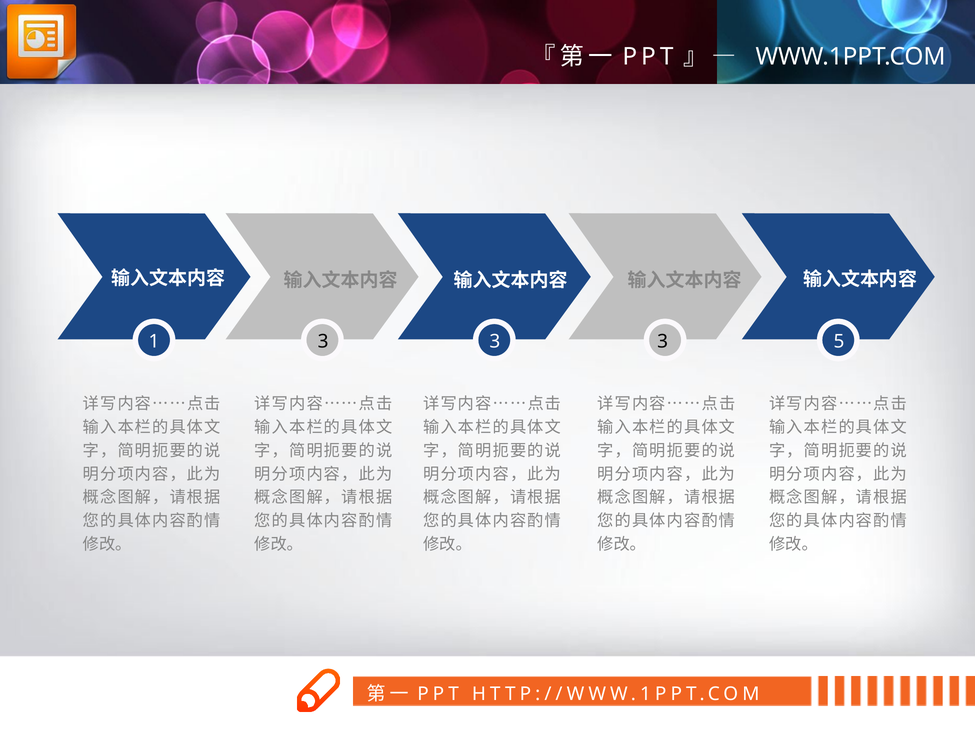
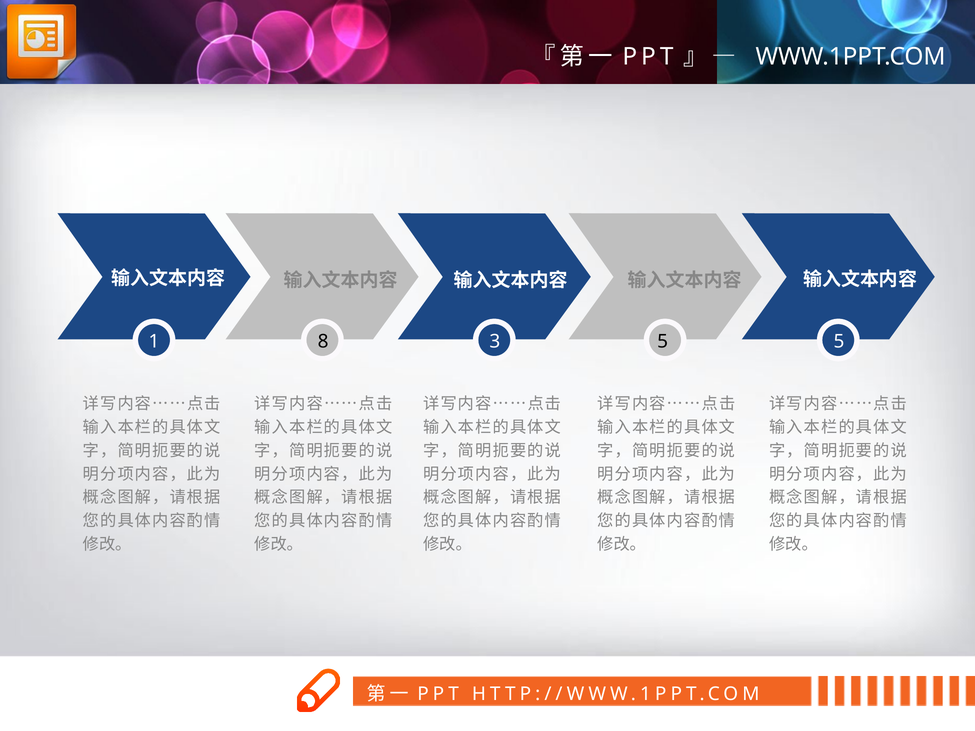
1 3: 3 -> 8 (323, 341)
3: 3 -> 5 (663, 341)
